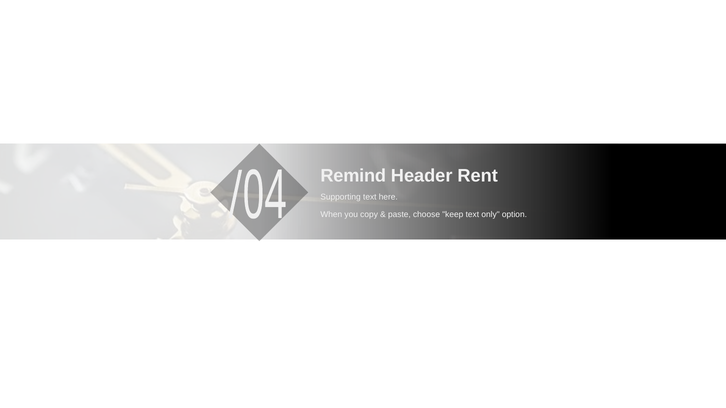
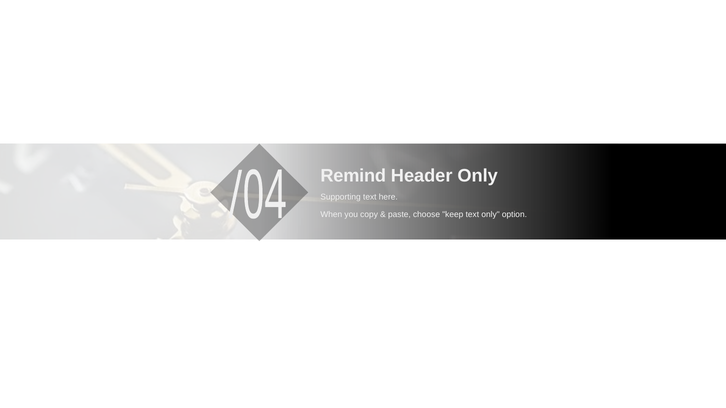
Header Rent: Rent -> Only (478, 176)
